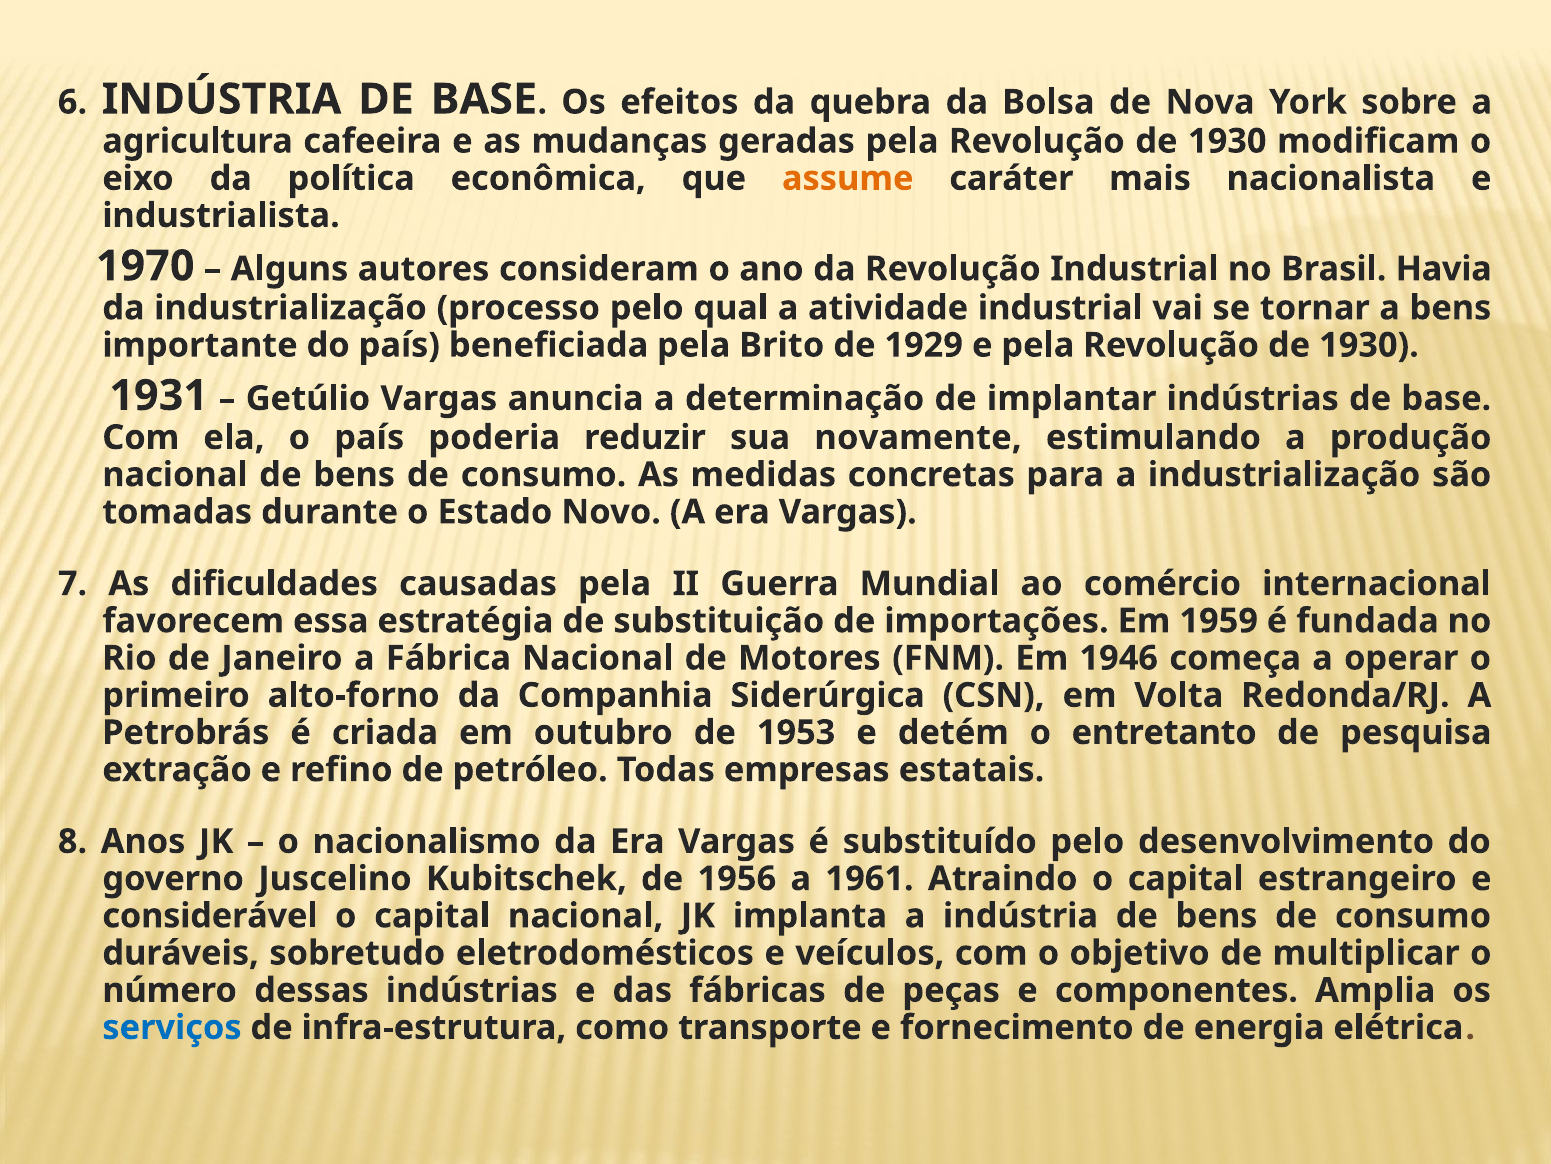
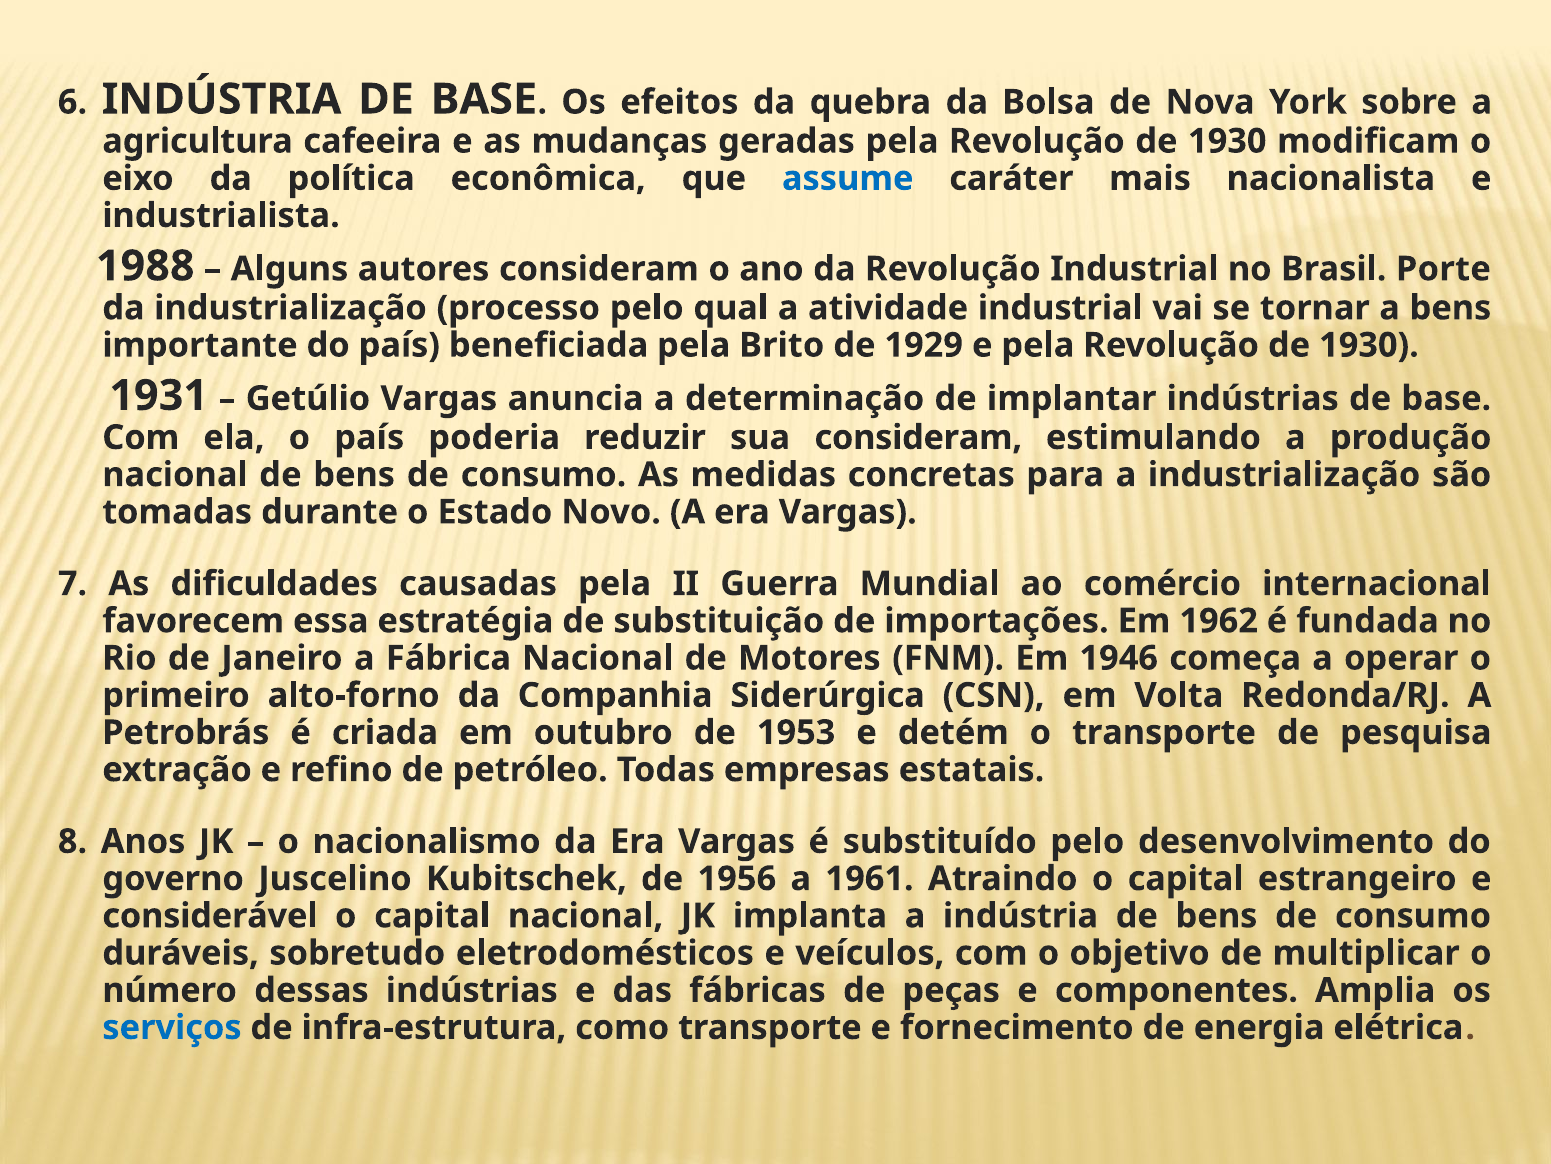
assume colour: orange -> blue (848, 178)
1970: 1970 -> 1988 (145, 266)
Havia: Havia -> Porte (1443, 269)
sua novamente: novamente -> consideram (918, 437)
1959: 1959 -> 1962 (1219, 621)
o entretanto: entretanto -> transporte (1164, 732)
